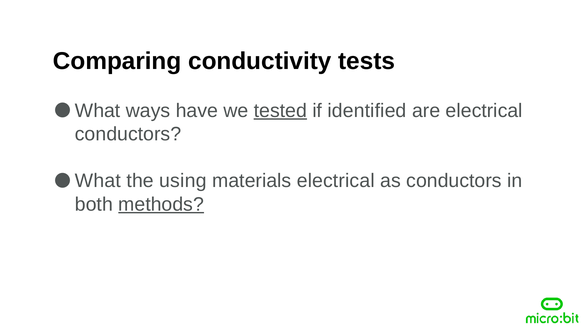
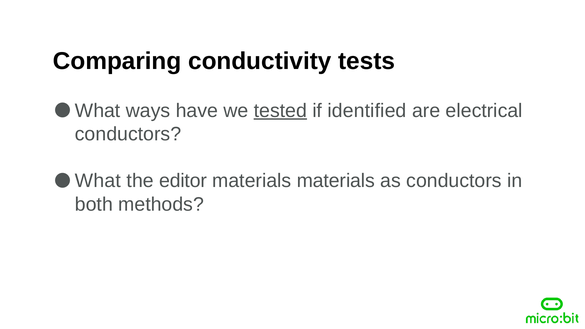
using: using -> editor (183, 181)
materials electrical: electrical -> materials (336, 181)
methods underline: present -> none (161, 204)
